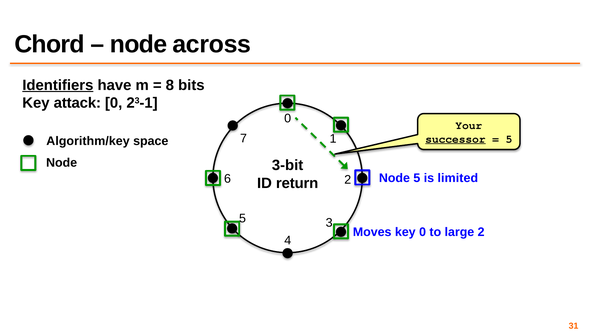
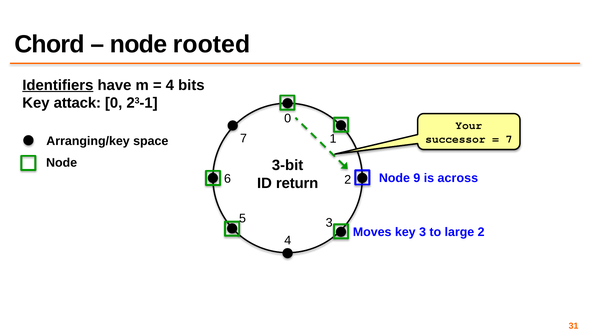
across: across -> rooted (212, 44)
8: 8 -> 4 (170, 85)
successor underline: present -> none (455, 139)
5: 5 -> 7 (509, 139)
Algorithm/key: Algorithm/key -> Arranging/key (88, 141)
Node 5: 5 -> 9 (417, 178)
limited: limited -> across (458, 178)
key 0: 0 -> 3 (423, 232)
